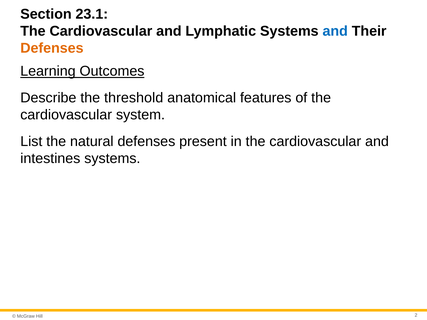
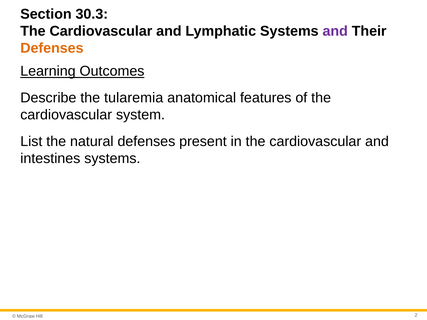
23.1: 23.1 -> 30.3 (92, 14)
and colour: blue -> purple (335, 31)
threshold: threshold -> tularemia (134, 98)
